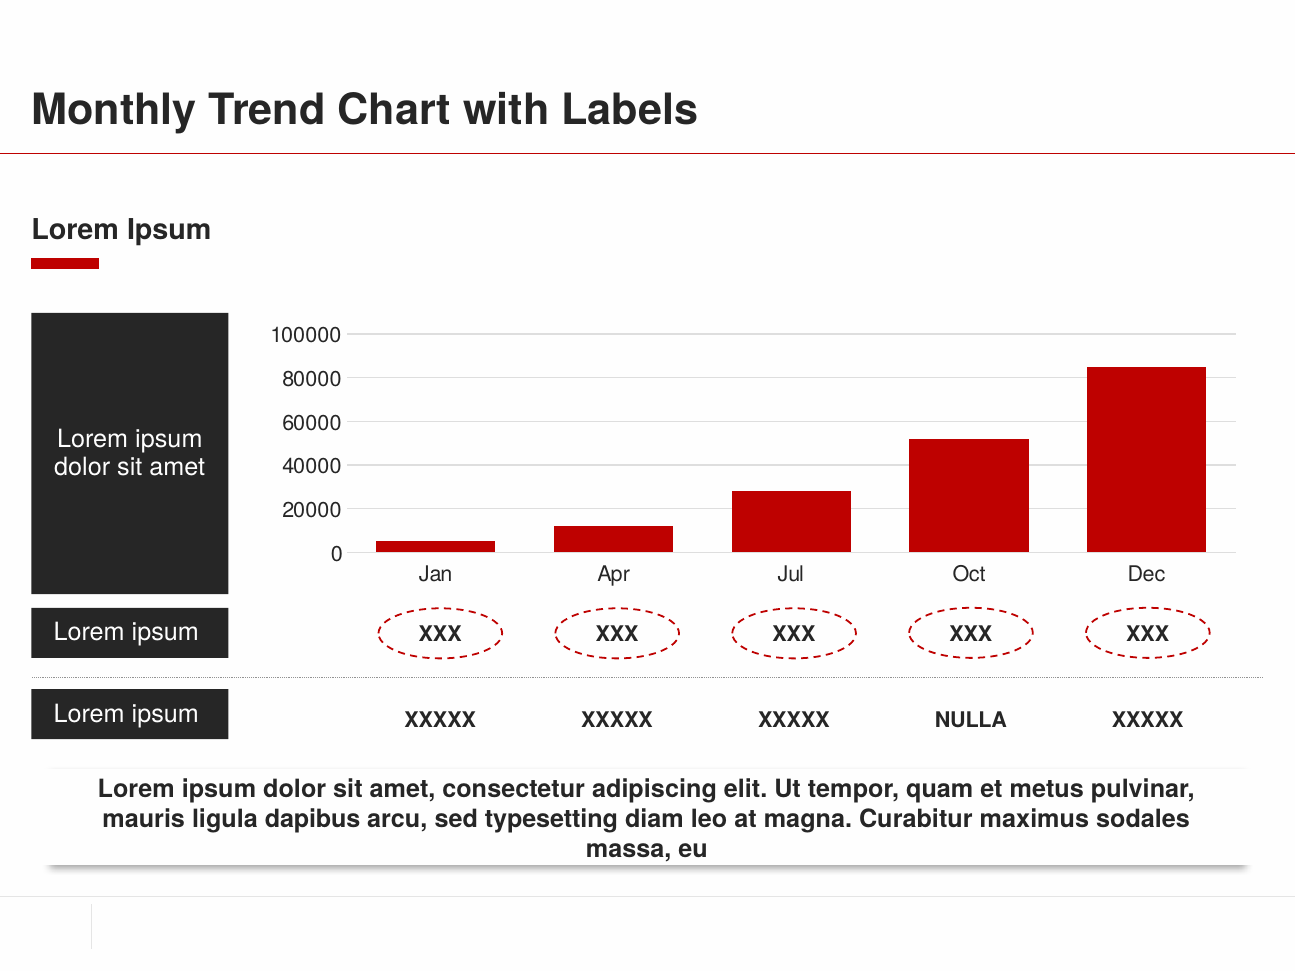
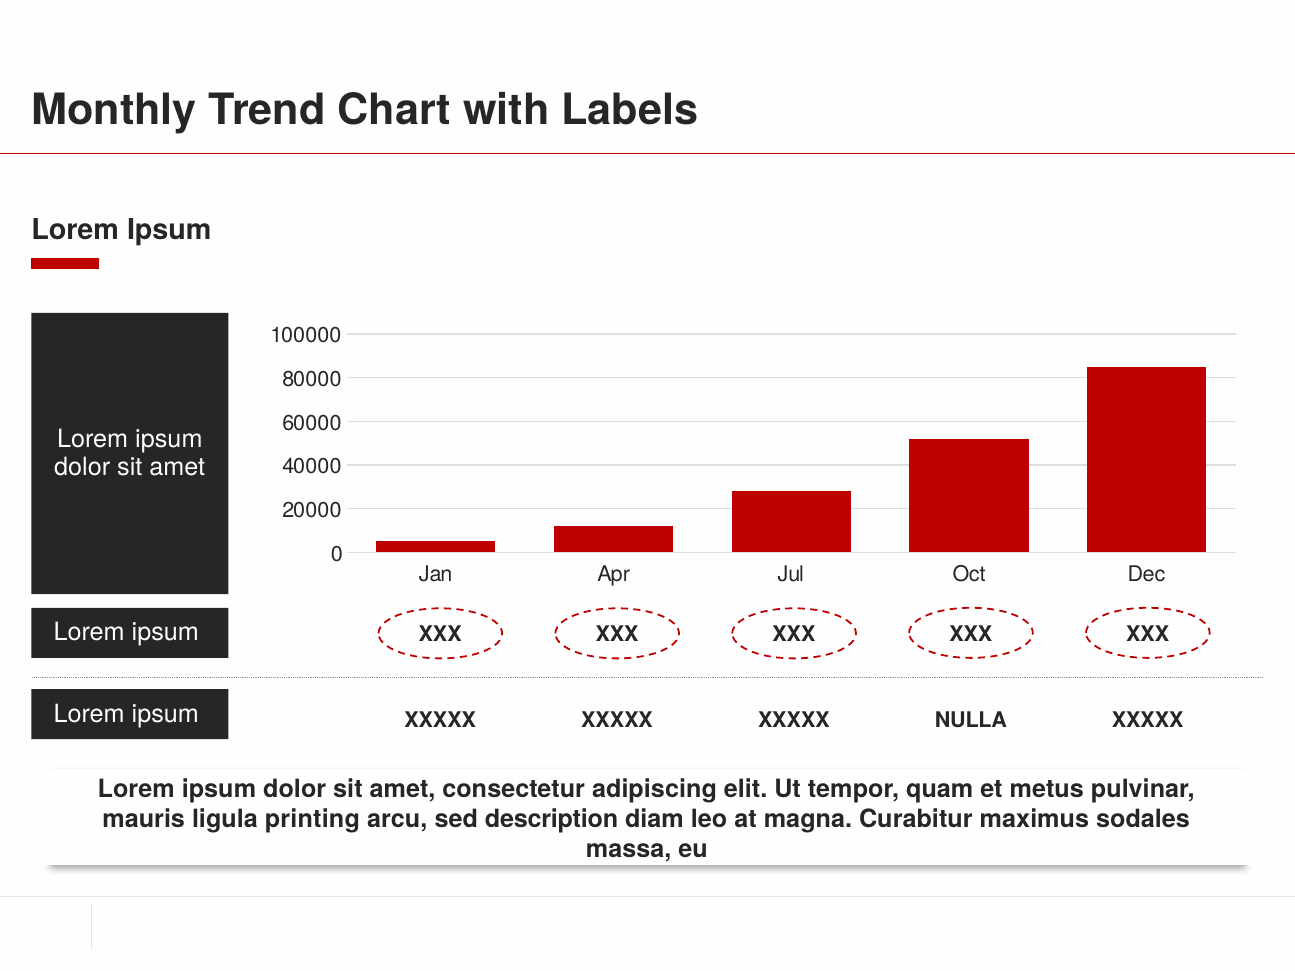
dapibus: dapibus -> printing (312, 819)
typesetting: typesetting -> description (552, 819)
